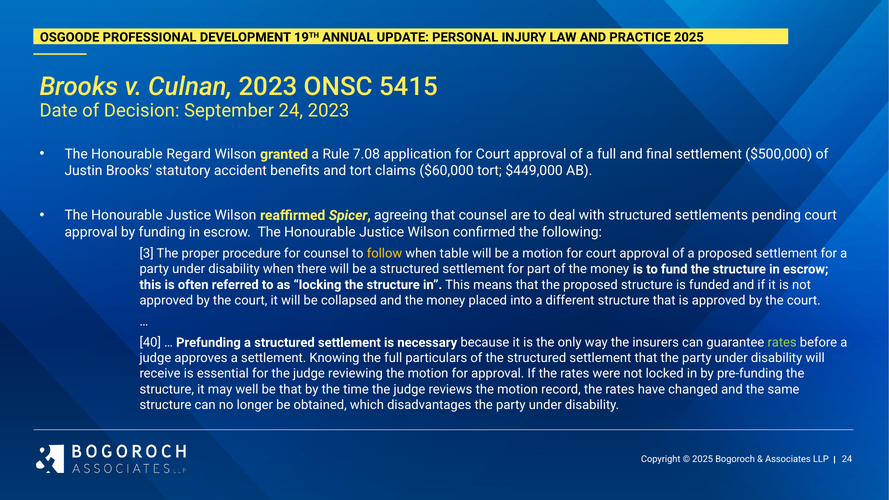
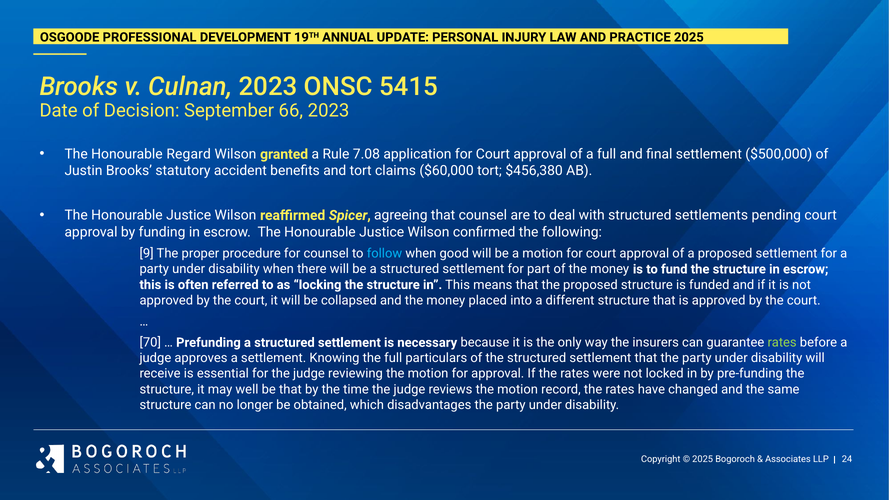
September 24: 24 -> 66 (291, 111)
$449,000: $449,000 -> $456,380 (534, 171)
3: 3 -> 9 (147, 254)
follow colour: yellow -> light blue (384, 254)
table: table -> good (454, 254)
40: 40 -> 70 (150, 343)
